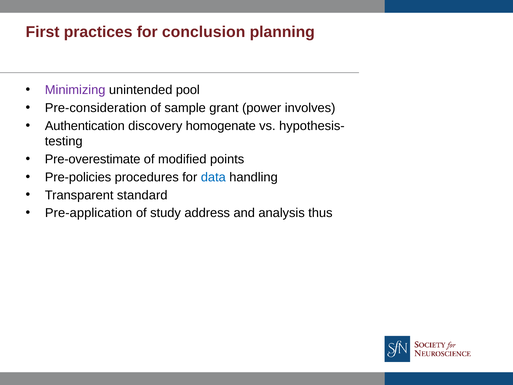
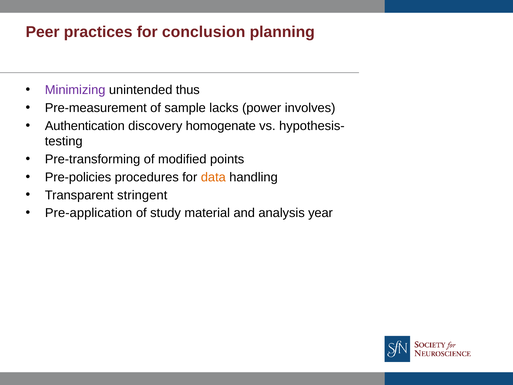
First: First -> Peer (43, 32)
pool: pool -> thus (188, 90)
Pre-consideration: Pre-consideration -> Pre-measurement (96, 108)
grant: grant -> lacks (224, 108)
Pre-overestimate: Pre-overestimate -> Pre-transforming (93, 159)
data colour: blue -> orange (213, 177)
standard: standard -> stringent (142, 195)
address: address -> material (207, 213)
thus: thus -> year (320, 213)
